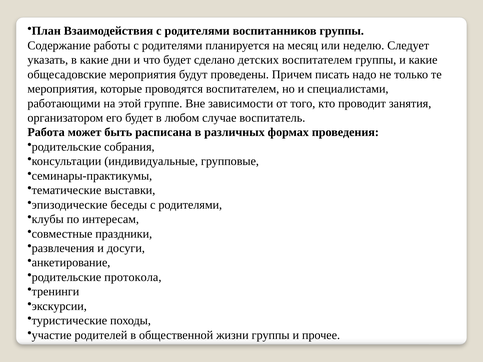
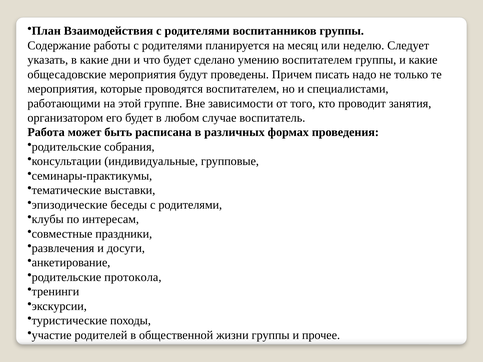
детских: детских -> умению (258, 60)
